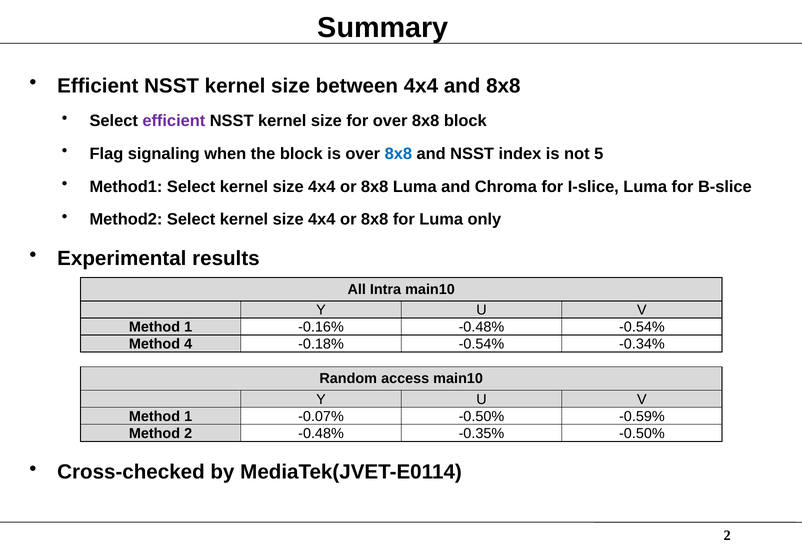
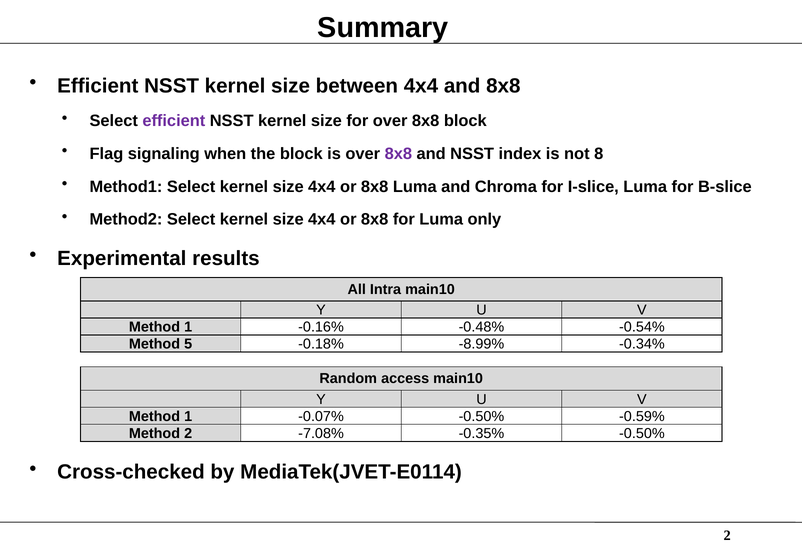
8x8 colour: blue -> purple (398, 154)
5: 5 -> 8 (599, 154)
4: 4 -> 5 (188, 344)
-0.18% -0.54%: -0.54% -> -8.99% (481, 344)
2 -0.48%: -0.48% -> -7.08% (321, 434)
